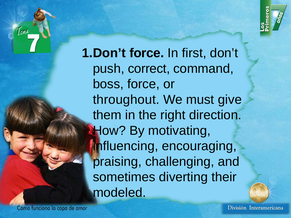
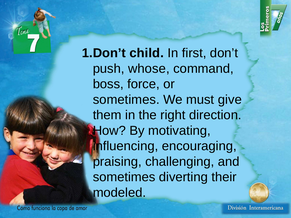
force: force -> child (147, 53)
correct: correct -> whose (149, 69)
throughout: throughout -> sometimes (126, 100)
